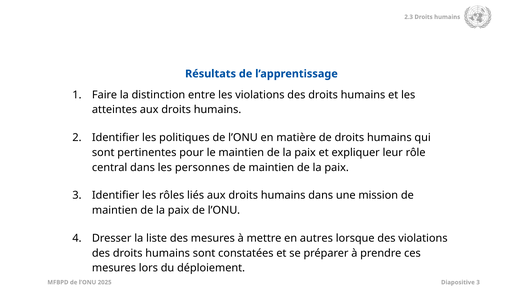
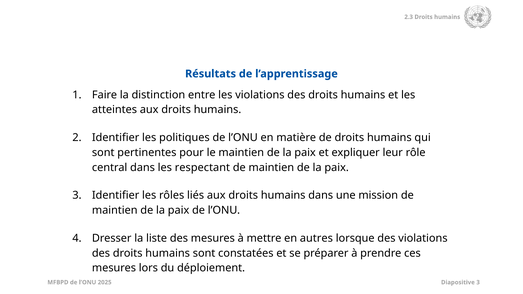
personnes: personnes -> respectant (202, 168)
